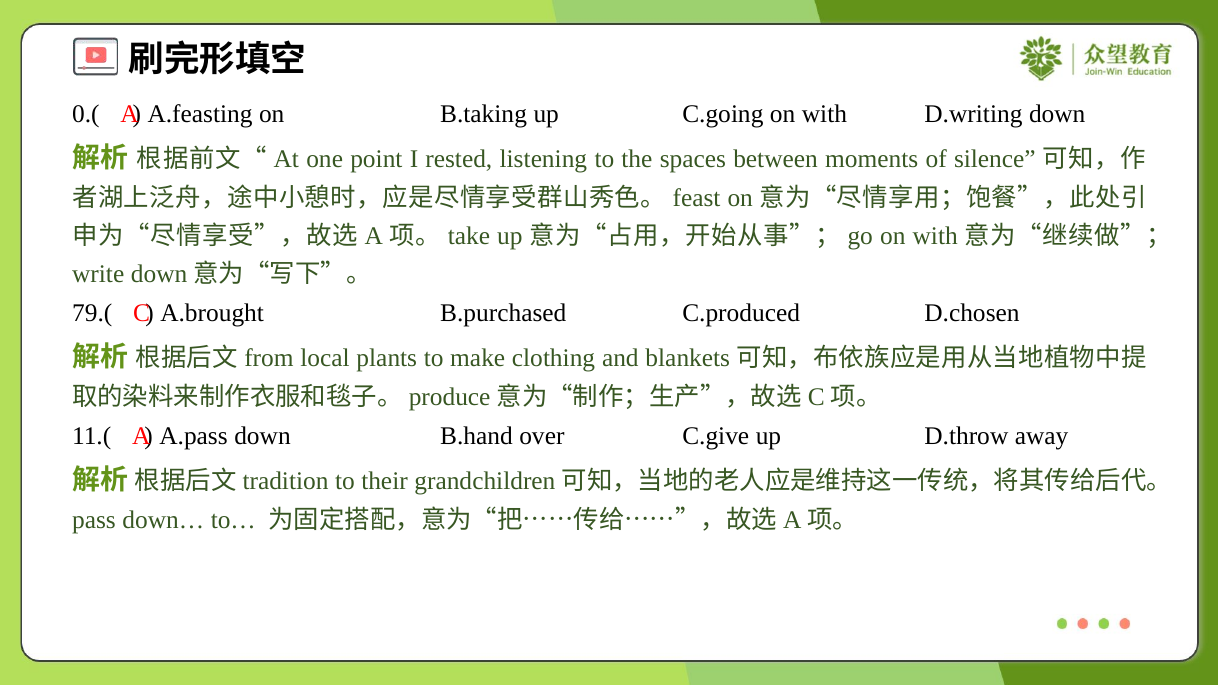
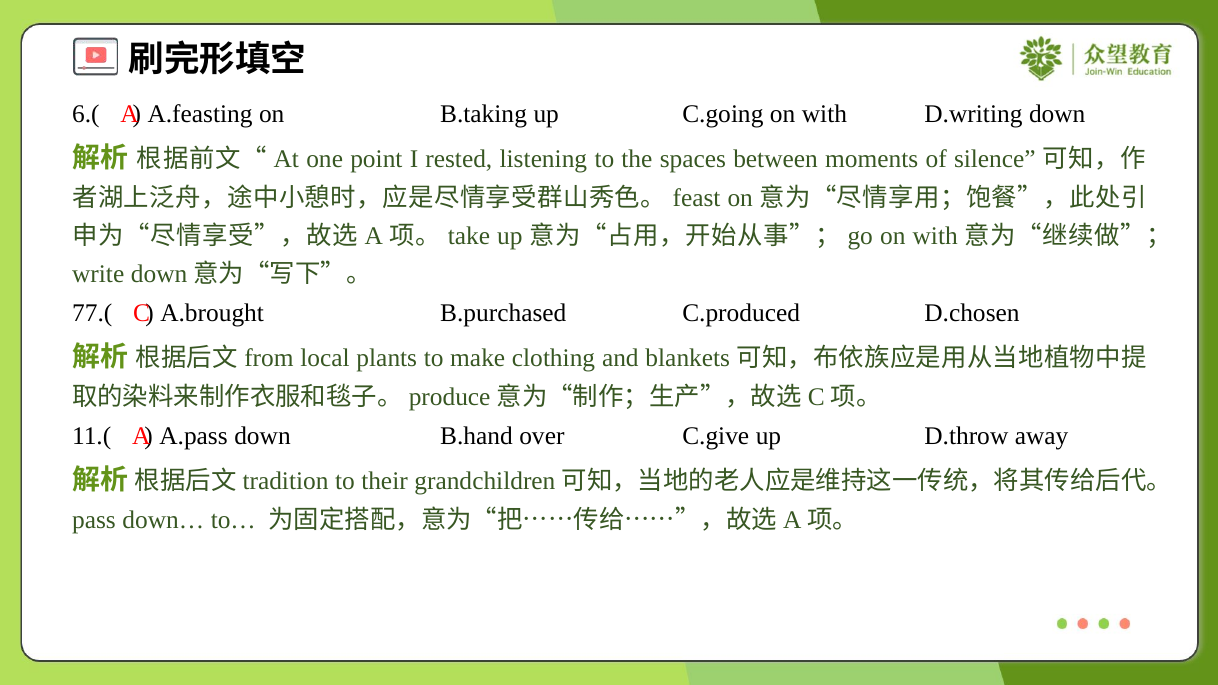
0.(: 0.( -> 6.( (86, 114)
79.(: 79.( -> 77.( (92, 313)
